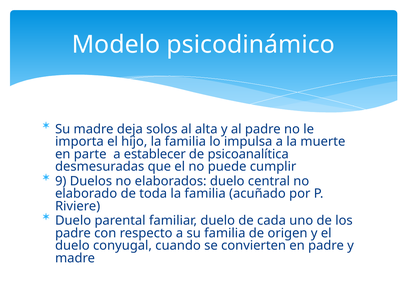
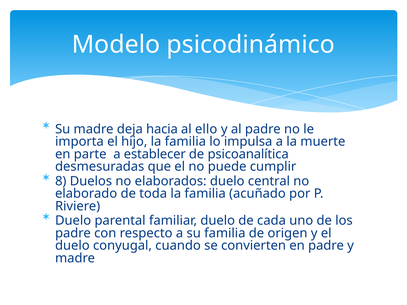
solos: solos -> hacia (162, 129)
alta: alta -> ello (206, 129)
9: 9 -> 8 (61, 181)
